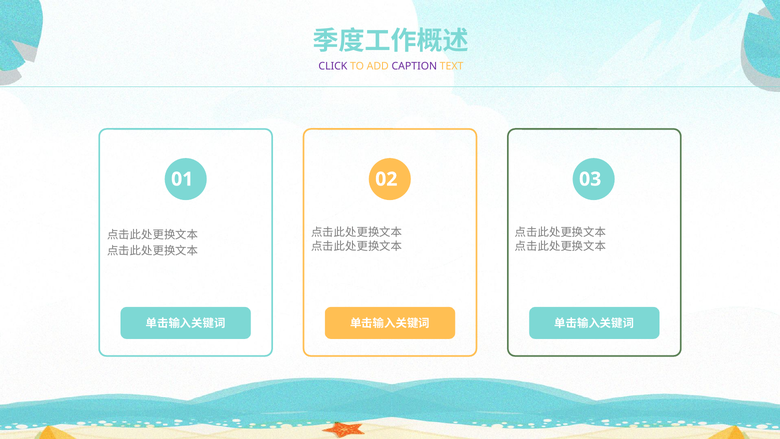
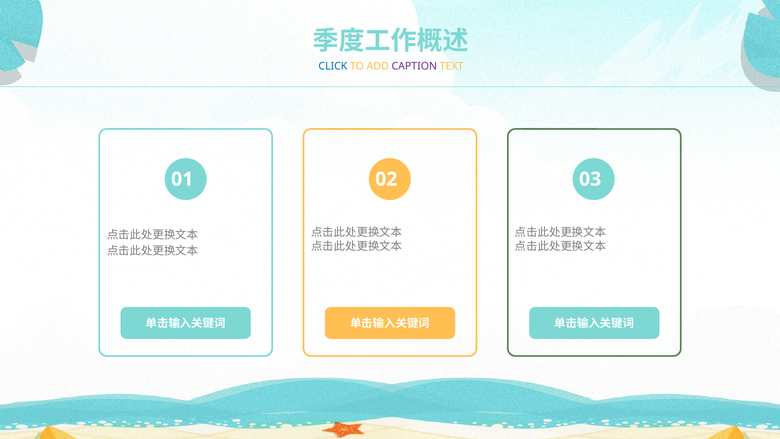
CLICK colour: purple -> blue (333, 66)
